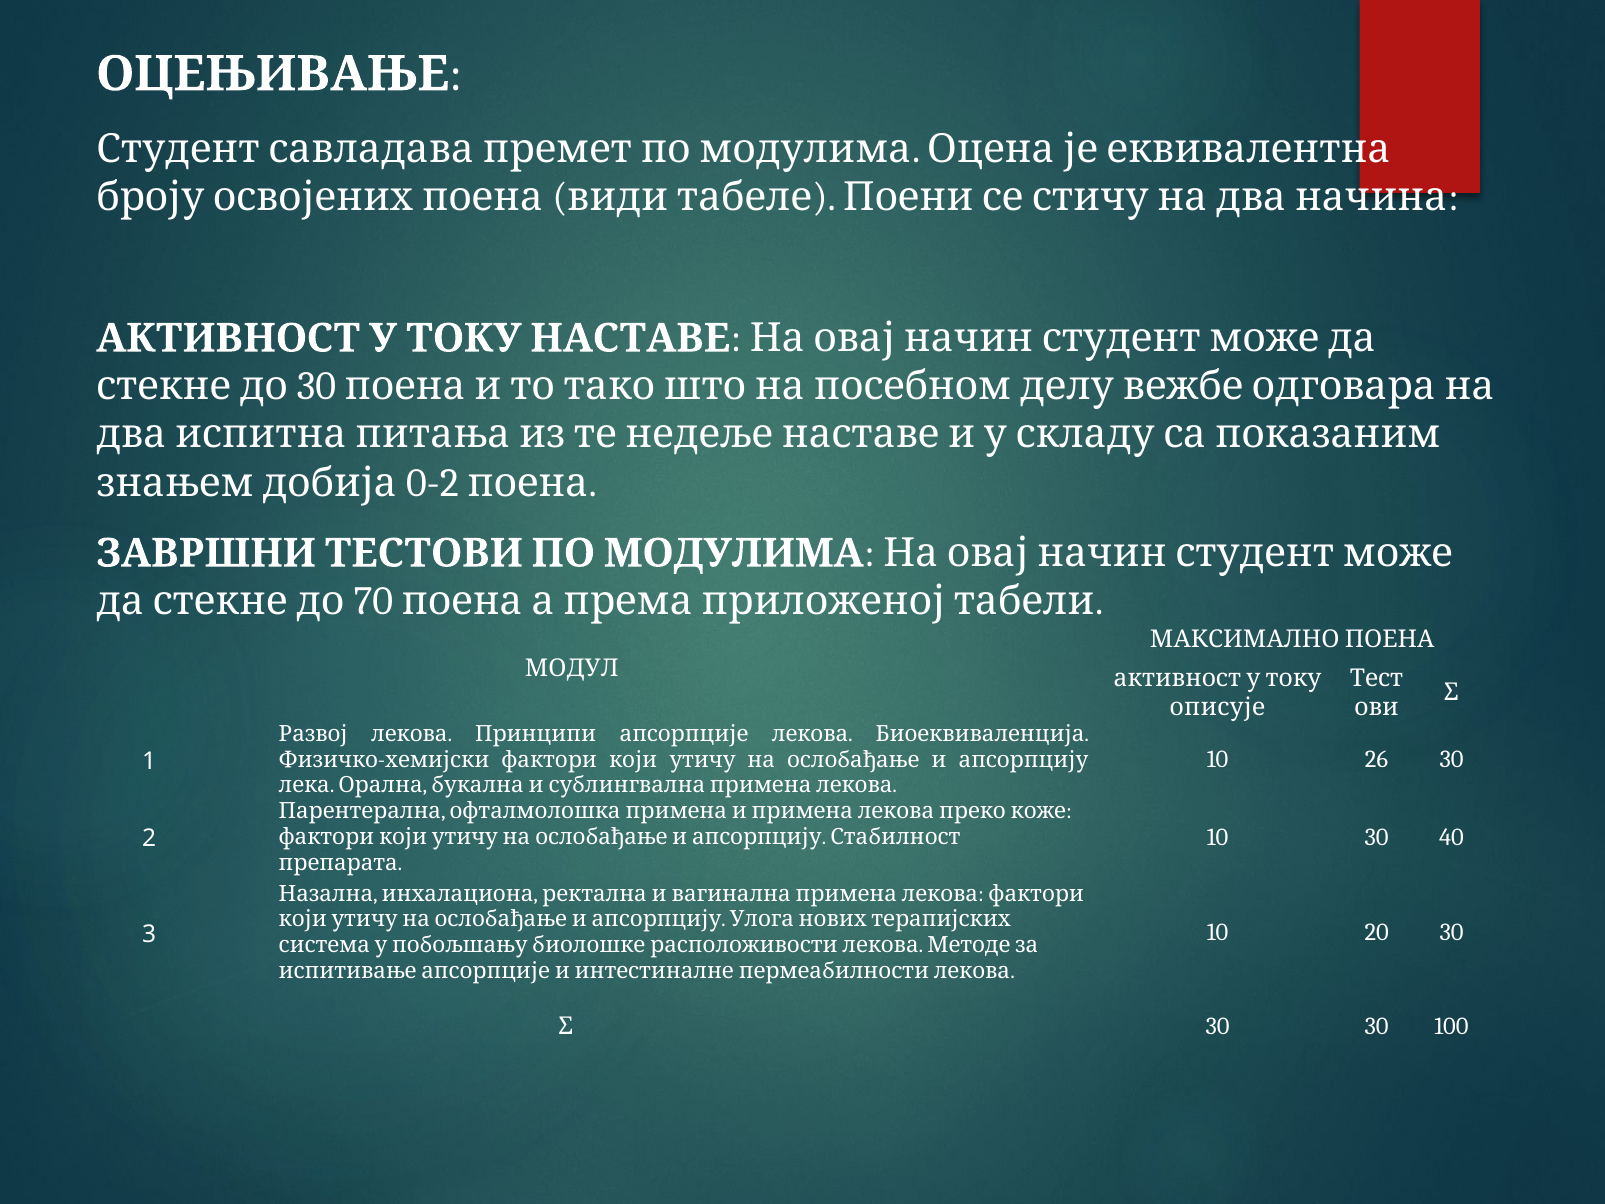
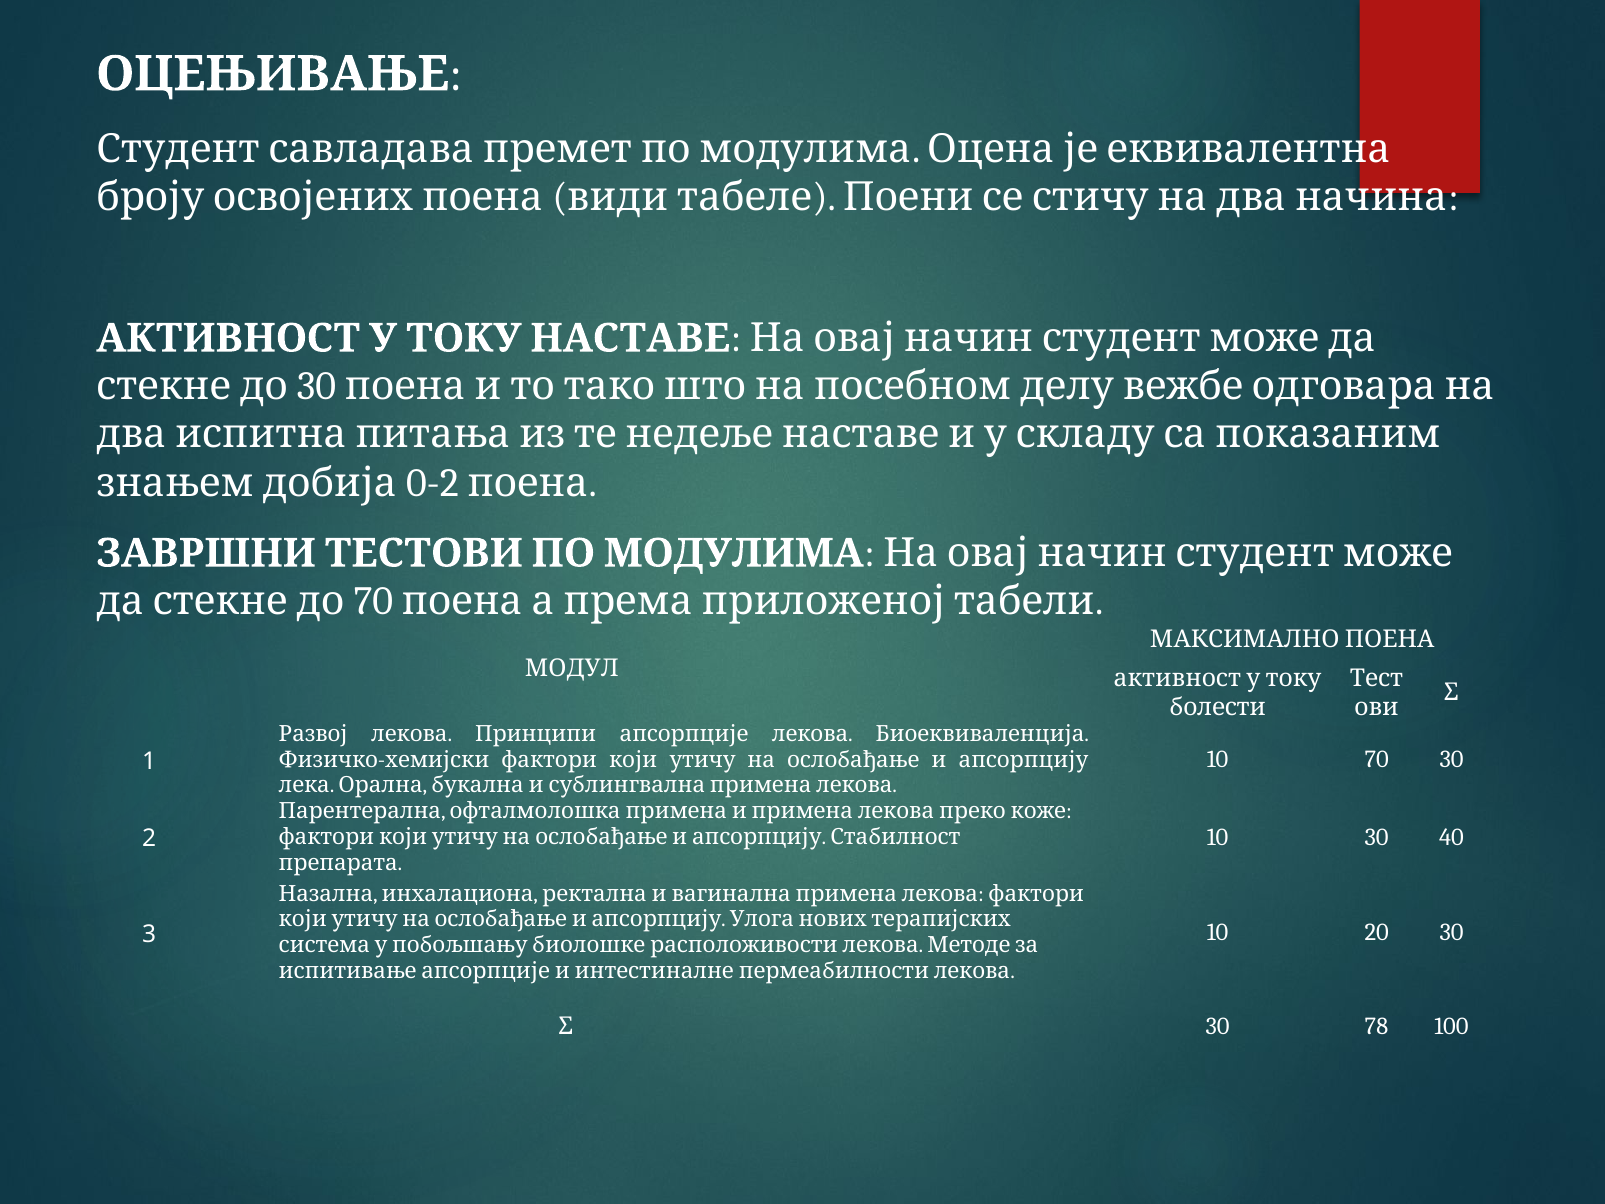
описује: описује -> болести (1218, 707)
10 26: 26 -> 70 (1377, 760)
30 30: 30 -> 78 (1377, 1027)
